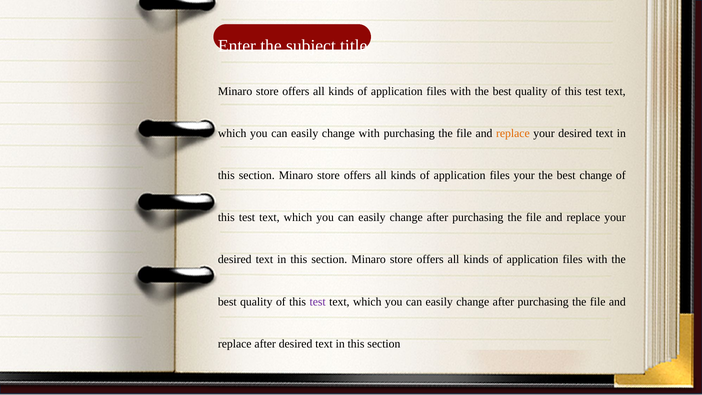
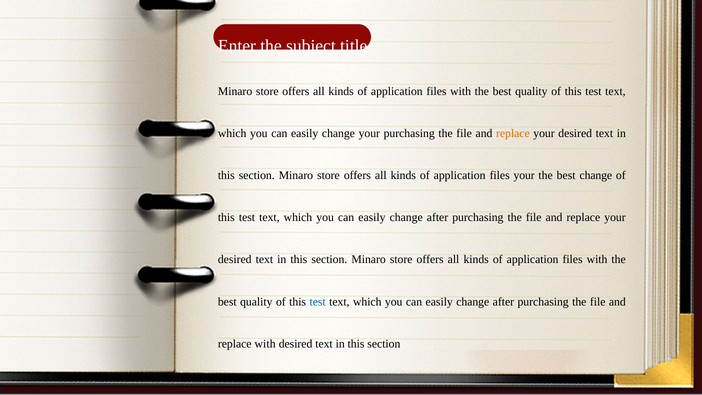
change with: with -> your (369, 133)
test colour: purple -> blue (318, 302)
replace after: after -> with (265, 344)
